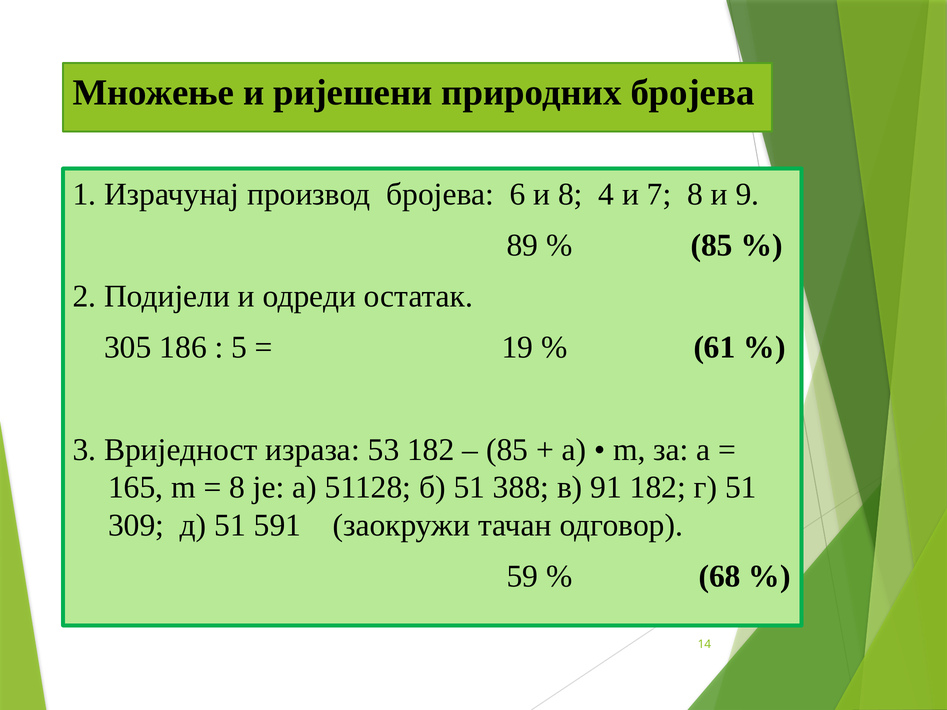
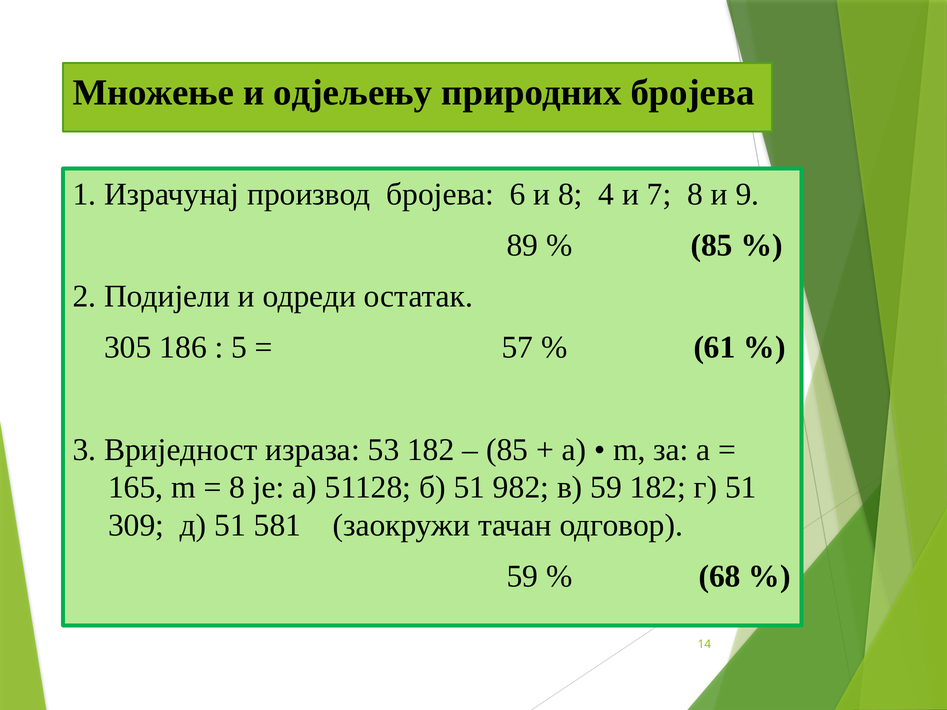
ријешени: ријешени -> одјељењу (353, 93)
19: 19 -> 57 (517, 348)
388: 388 -> 982 (521, 488)
в 91: 91 -> 59 (606, 488)
591: 591 -> 581 (277, 526)
